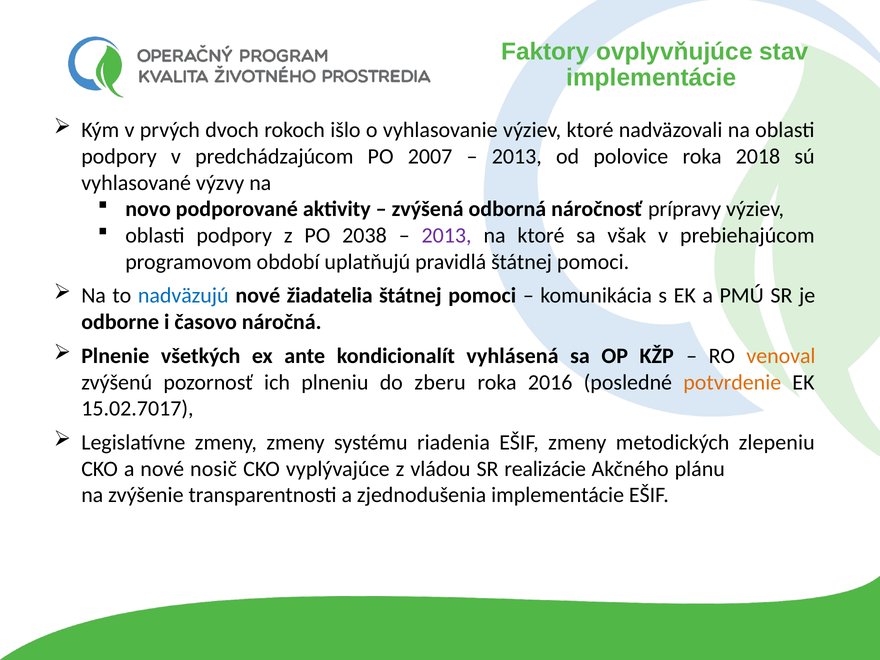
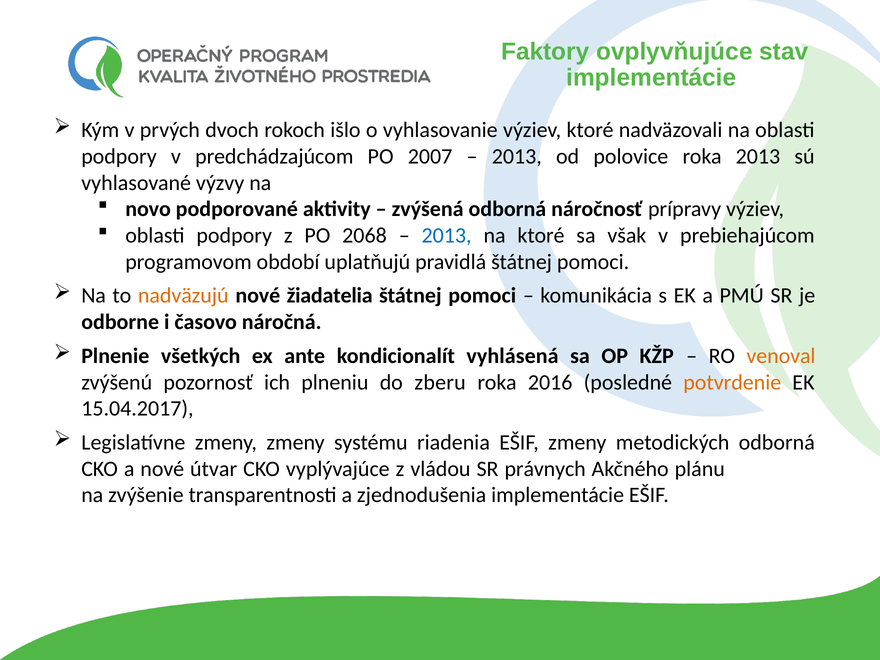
roka 2018: 2018 -> 2013 (758, 156)
2038: 2038 -> 2068 (365, 236)
2013 colour: purple -> blue (447, 236)
nadväzujú colour: blue -> orange (183, 296)
15.02.7017: 15.02.7017 -> 15.04.2017 (137, 409)
metodických zlepeniu: zlepeniu -> odborná (777, 442)
nosič: nosič -> útvar (214, 469)
realizácie: realizácie -> právnych (545, 469)
